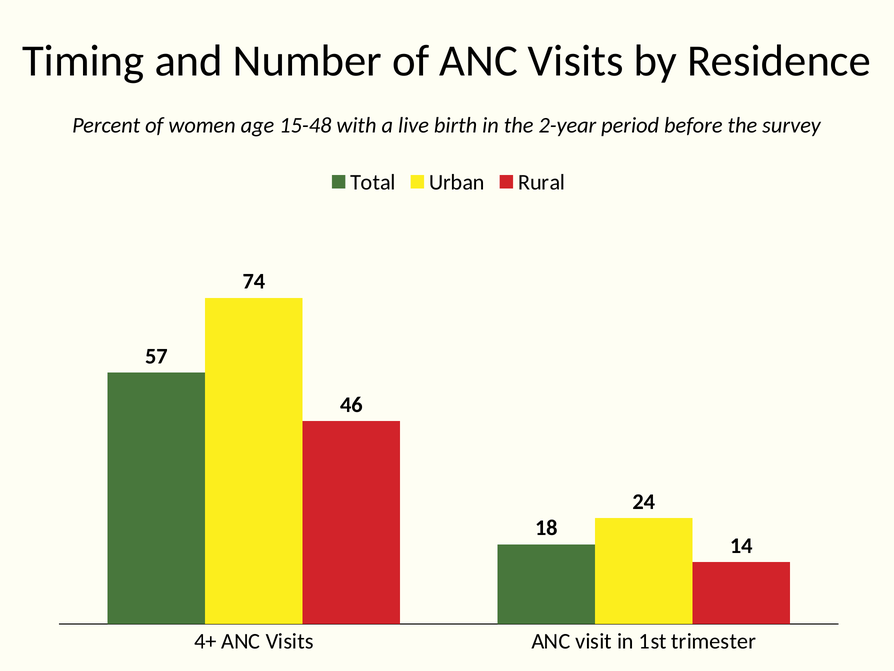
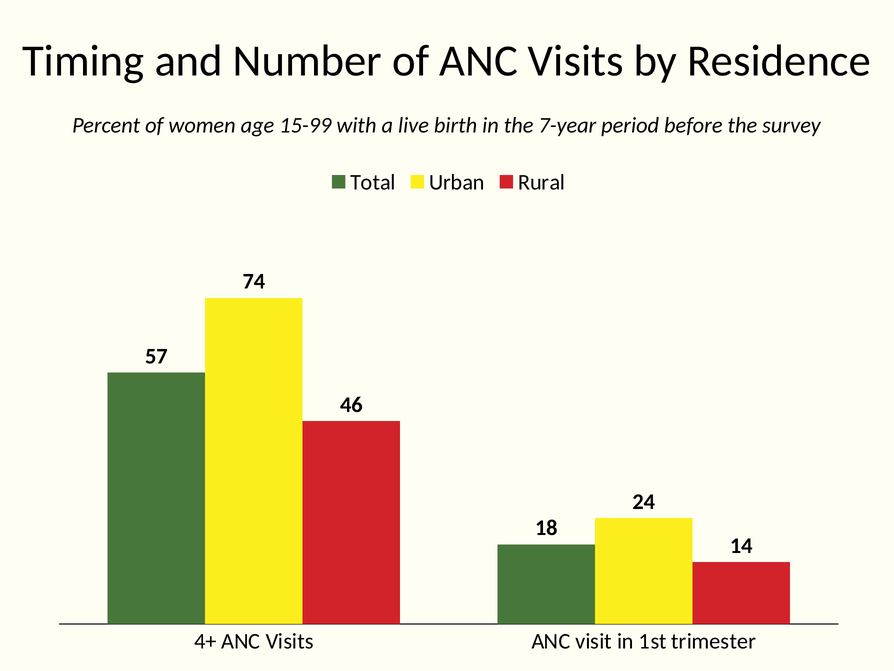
15-48: 15-48 -> 15-99 (305, 125)
2-year: 2-year -> 7-year (567, 125)
